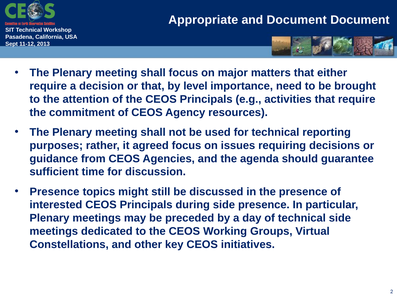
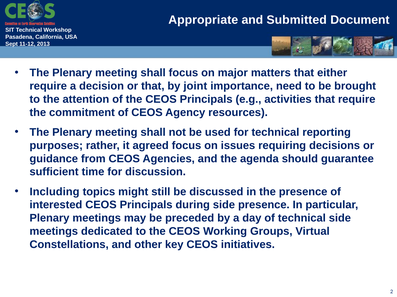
and Document: Document -> Submitted (297, 20)
level: level -> joint (195, 86)
Presence: Presence -> Including (55, 192)
